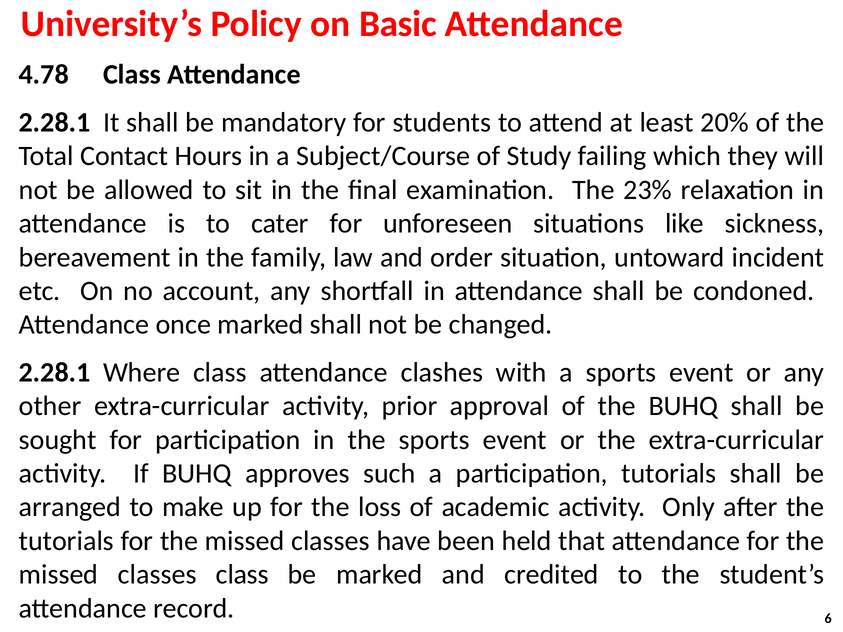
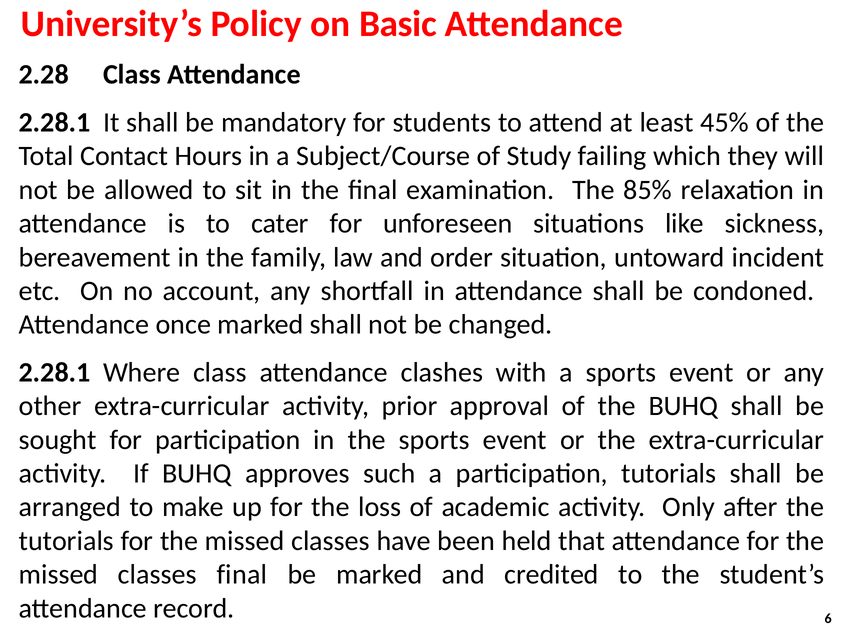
4.78: 4.78 -> 2.28 (44, 75)
20%: 20% -> 45% (725, 122)
23%: 23% -> 85% (648, 190)
classes class: class -> final (242, 575)
